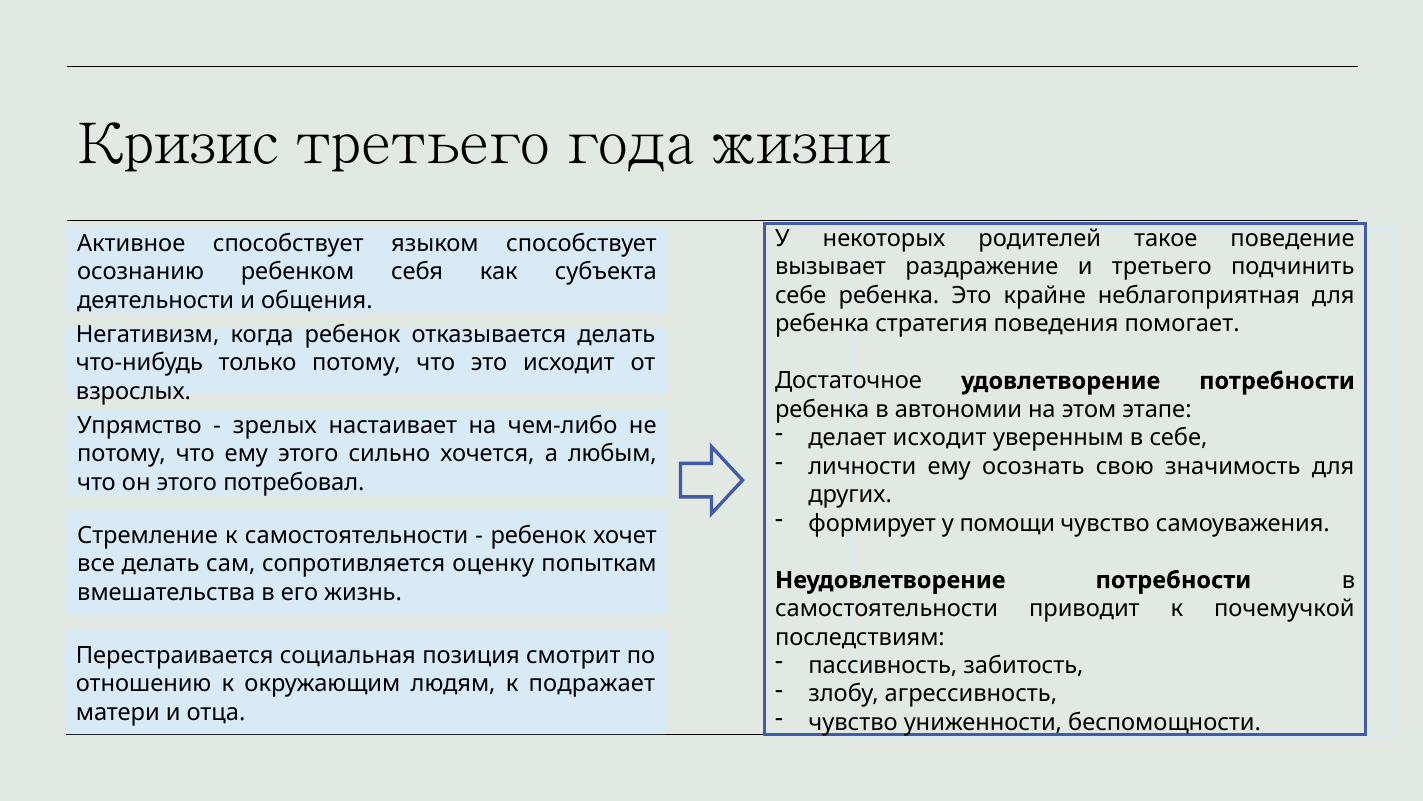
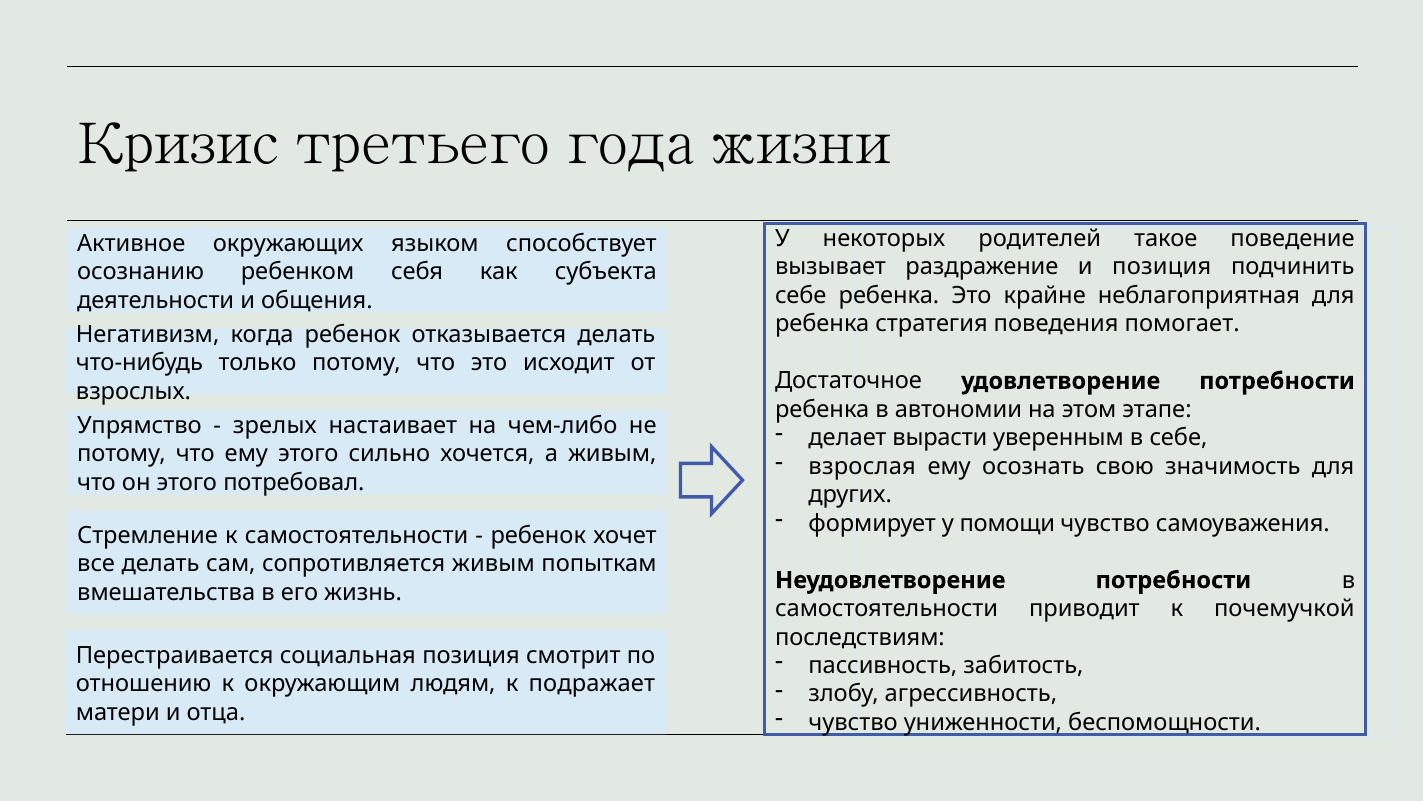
Активное способствует: способствует -> окружающих (288, 243)
и третьего: третьего -> позиция (1162, 267)
делает исходит: исходит -> вырасти (940, 438)
а любым: любым -> живым (612, 454)
личности: личности -> взрослая (862, 466)
сопротивляется оценку: оценку -> живым (493, 564)
